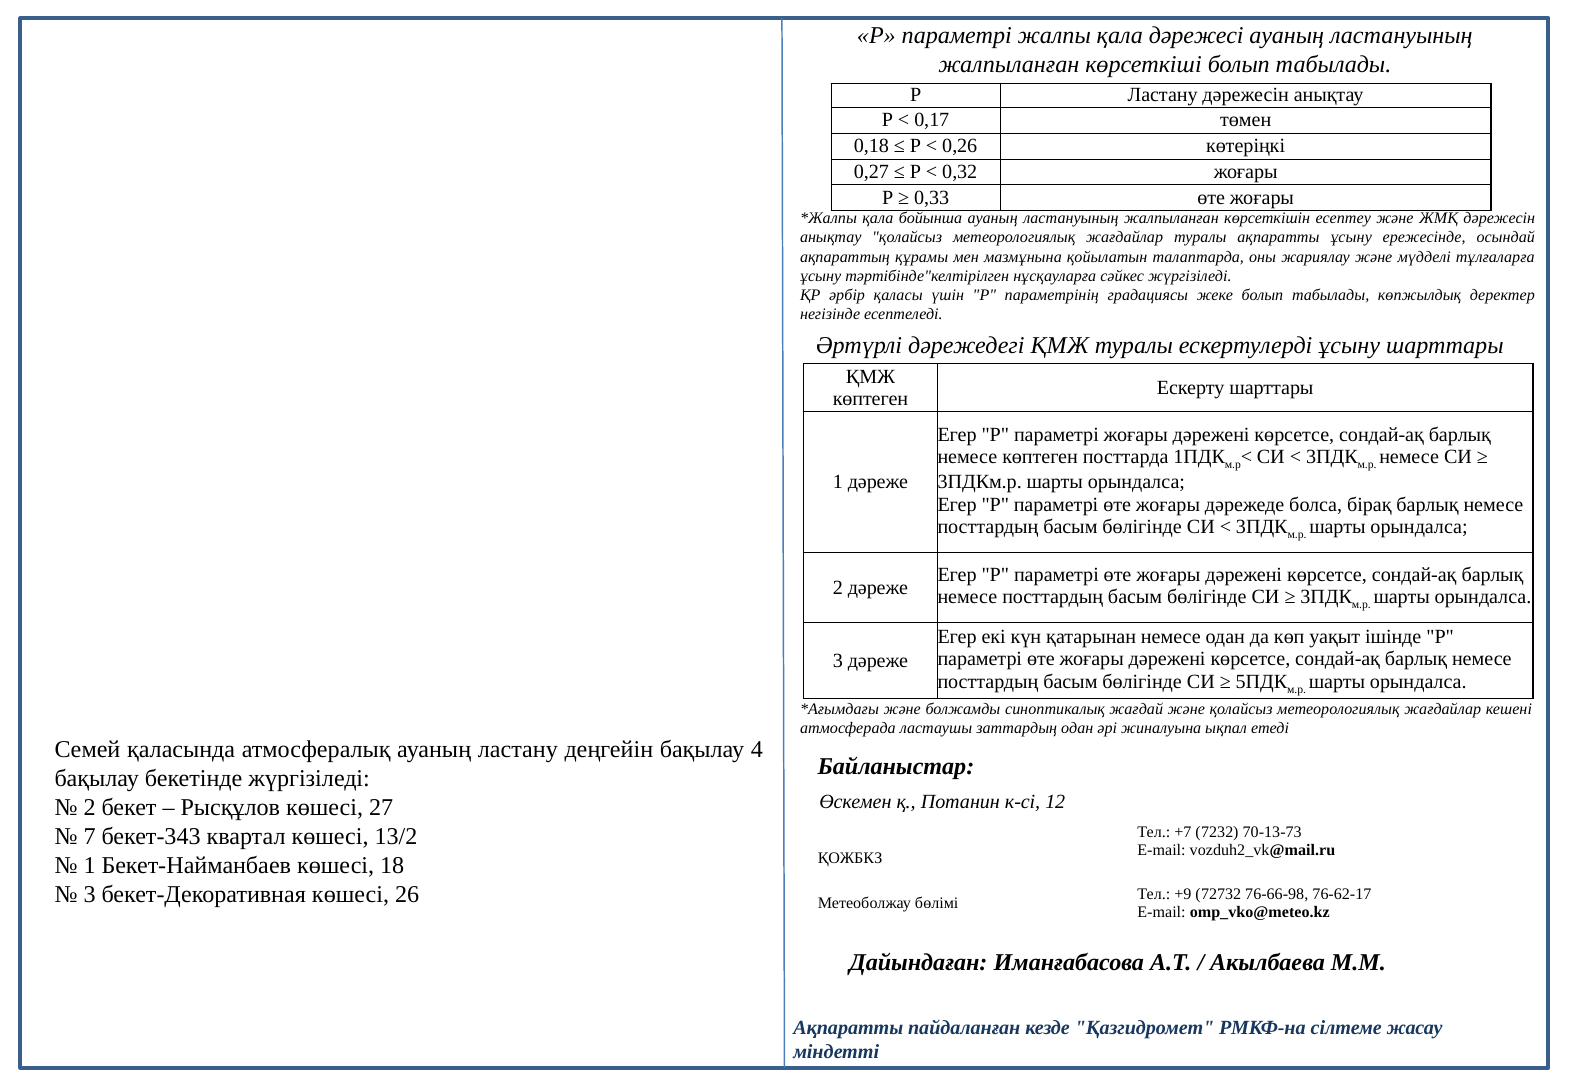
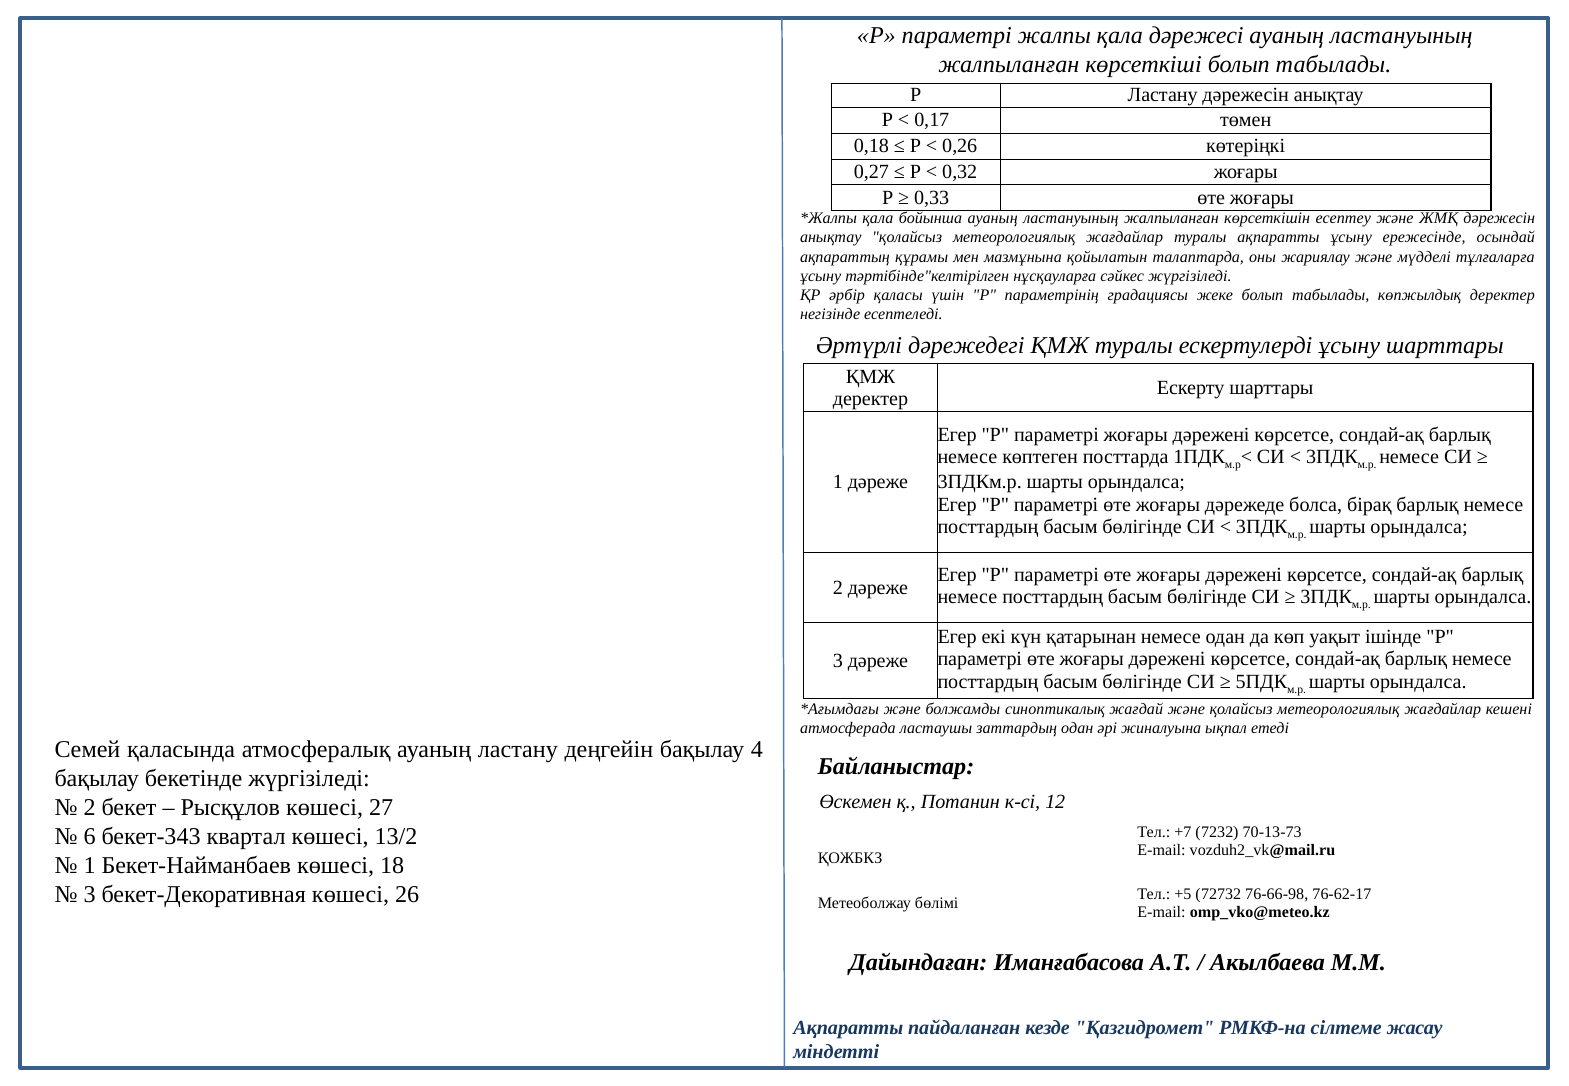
көптеген: көптеген -> деректер (871, 399)
7: 7 -> 6 (90, 837)
+9: +9 -> +5 (1183, 895)
